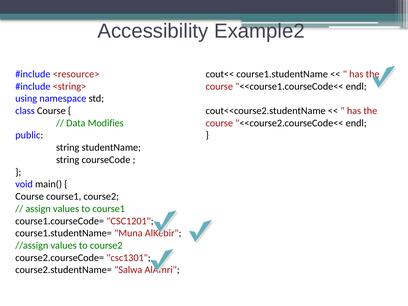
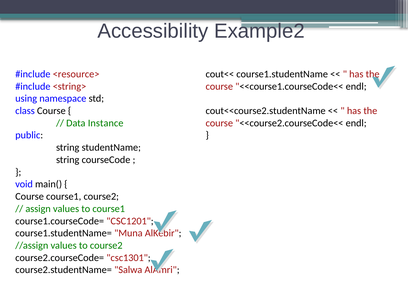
Modifies: Modifies -> Instance (106, 123)
